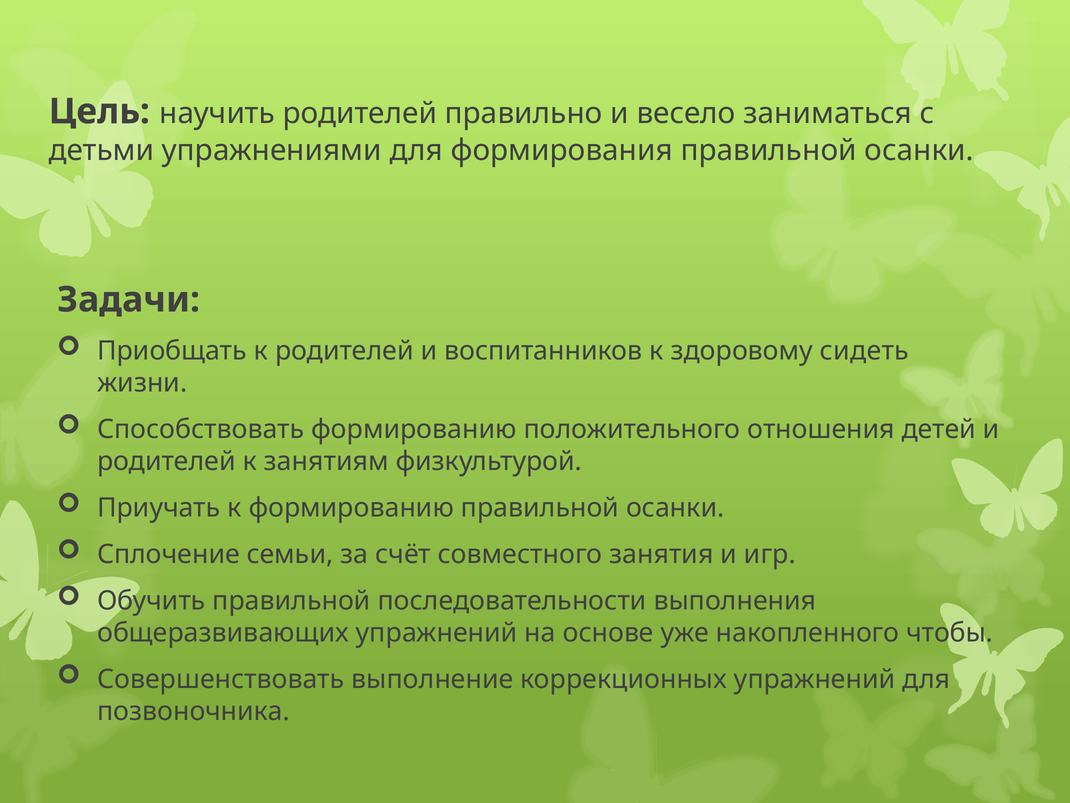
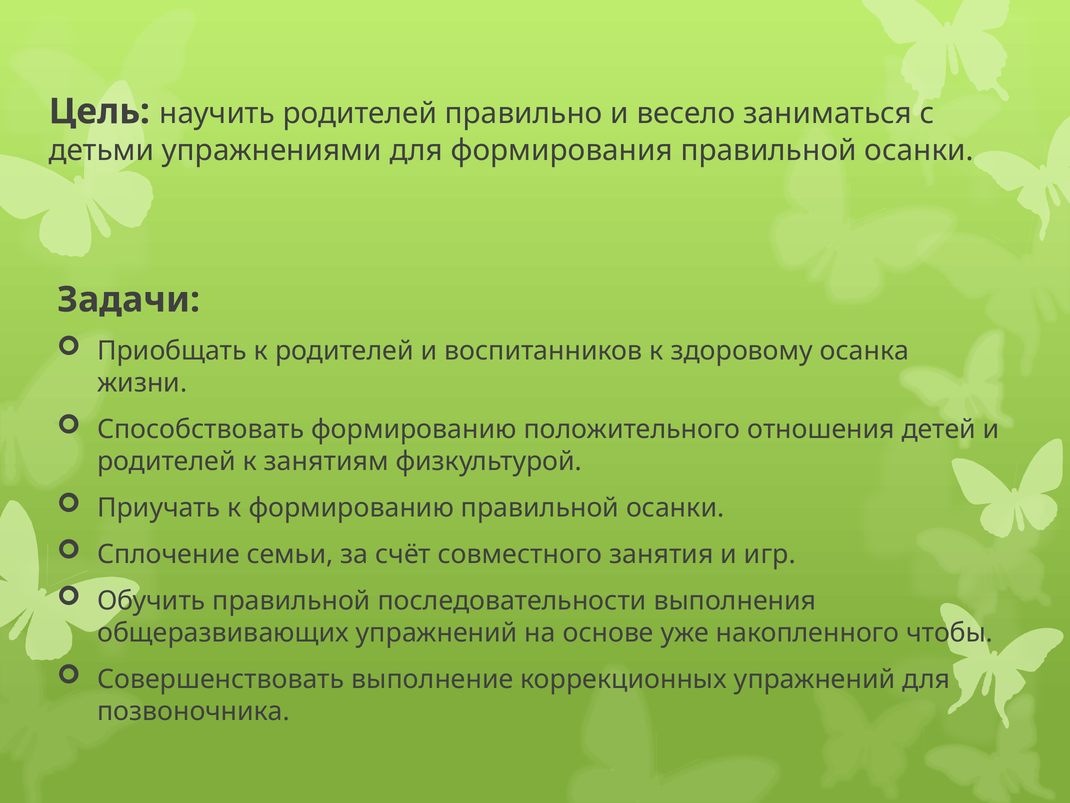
сидеть: сидеть -> осанка (865, 351)
